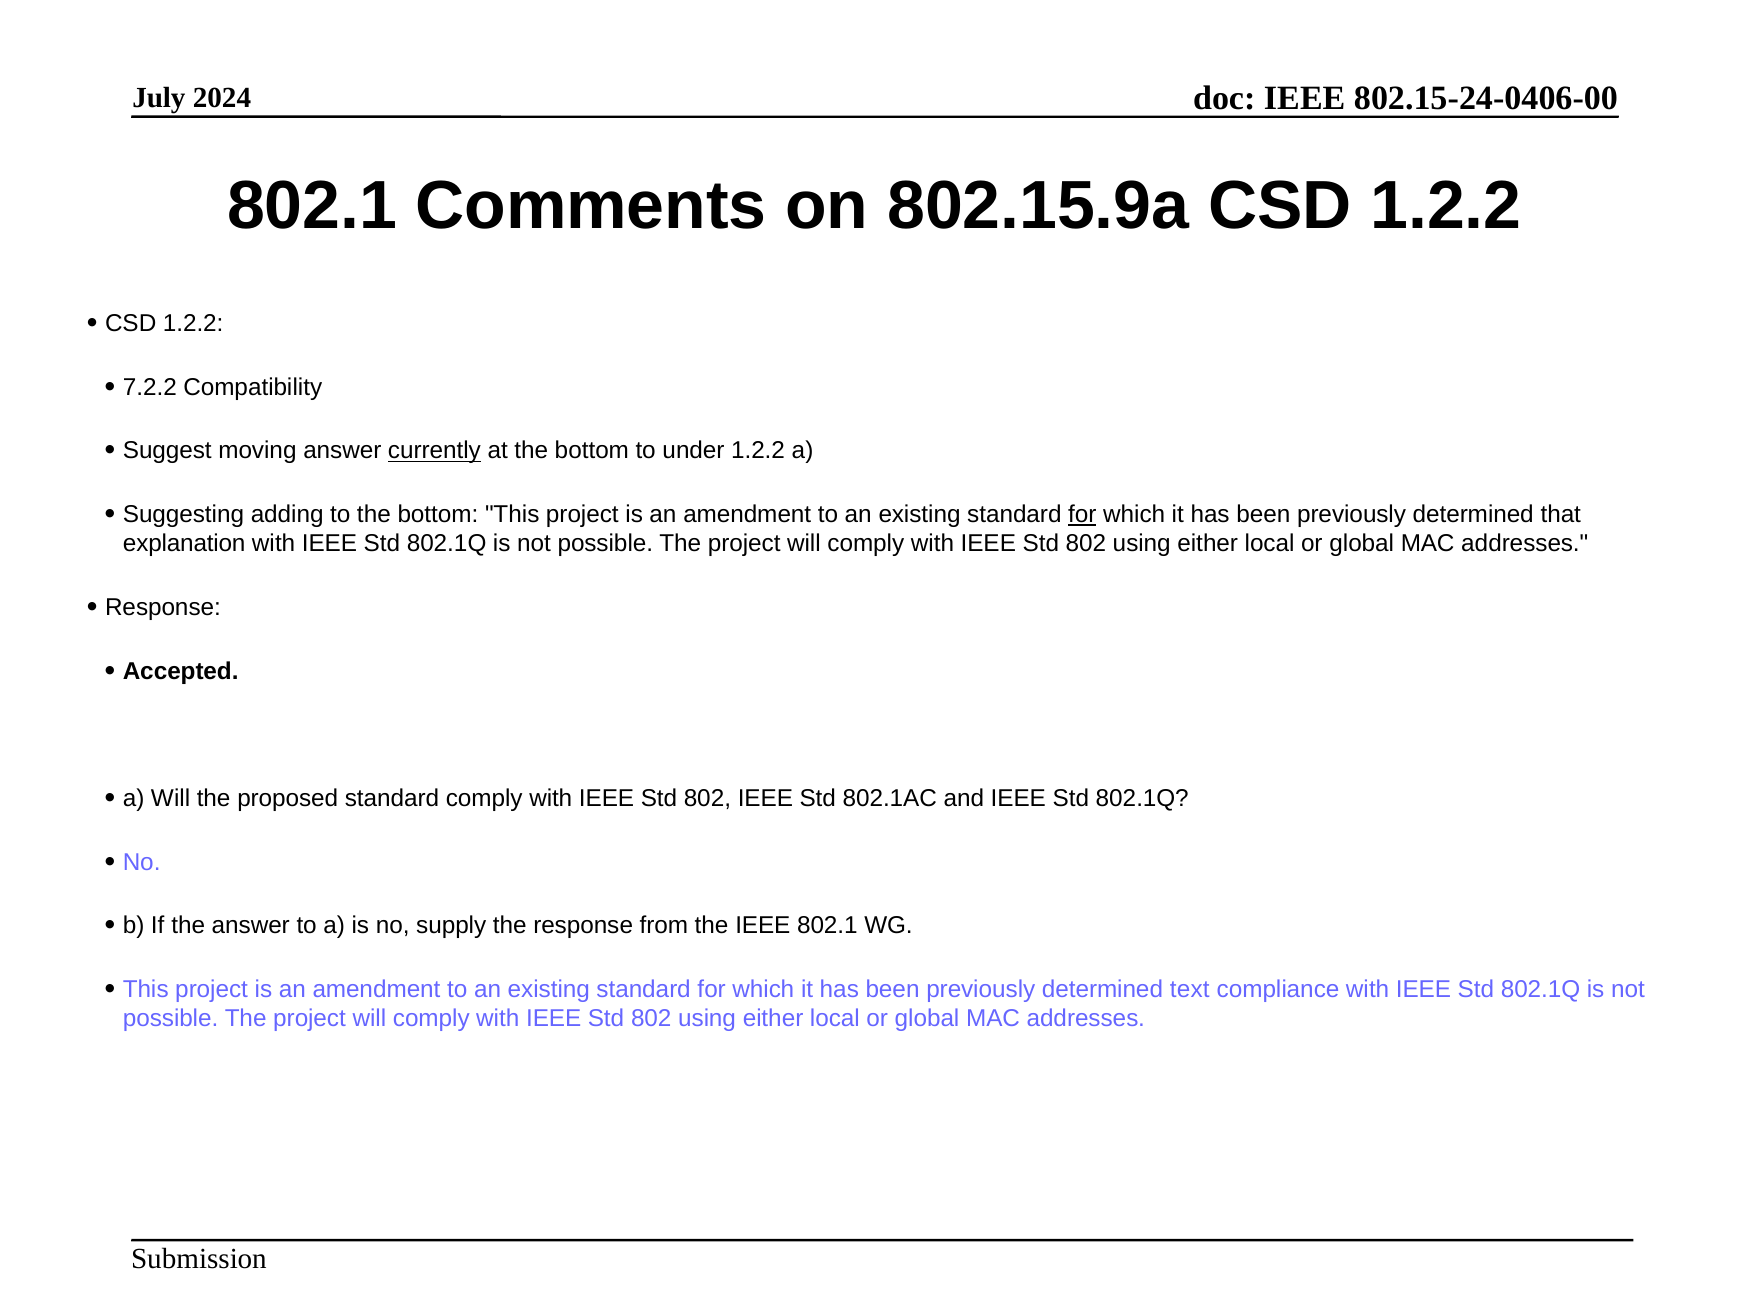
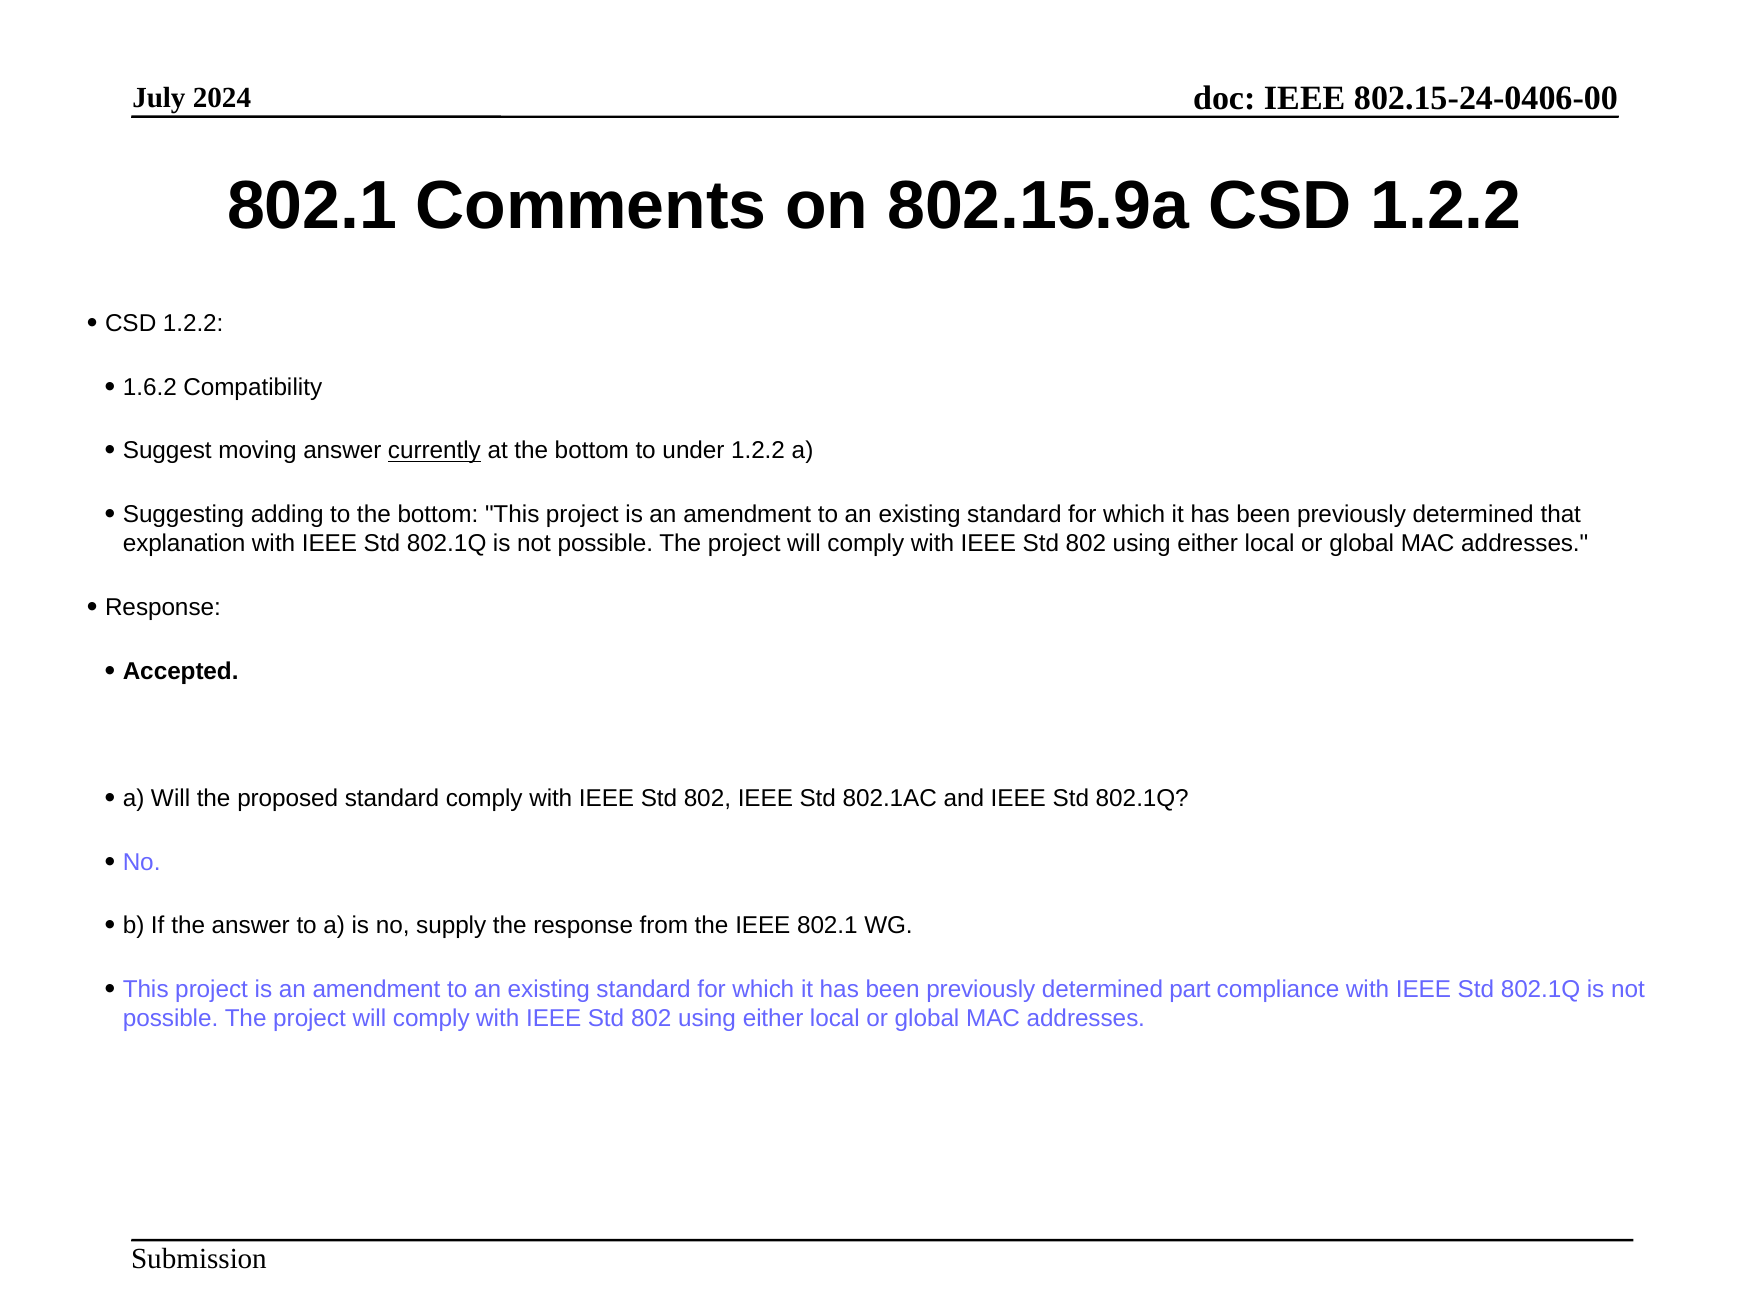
7.2.2: 7.2.2 -> 1.6.2 (150, 387)
for underline: present -> none (1082, 514)
text: text -> part (1190, 989)
